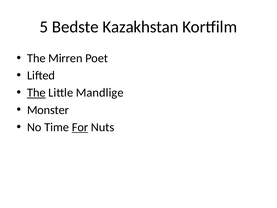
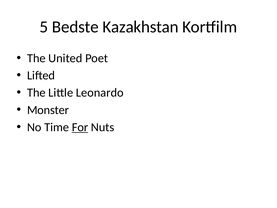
Mirren: Mirren -> United (65, 58)
The underline: present -> none (36, 93)
Mandlige: Mandlige -> Leonardo (100, 93)
